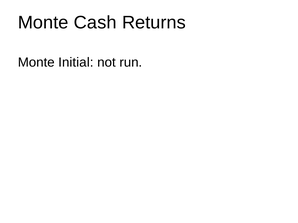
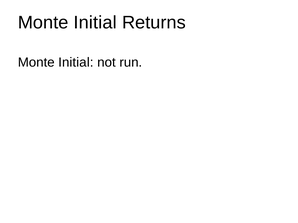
Cash: Cash -> Initial (95, 23)
